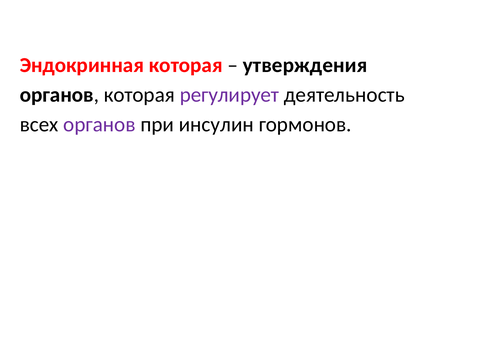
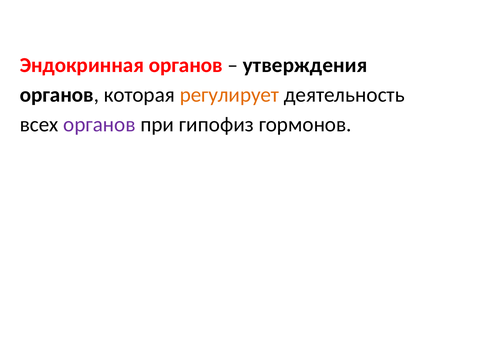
Эндокринная которая: которая -> органов (186, 65)
регулирует colour: purple -> orange (229, 95)
инсулин: инсулин -> гипофиз (216, 124)
